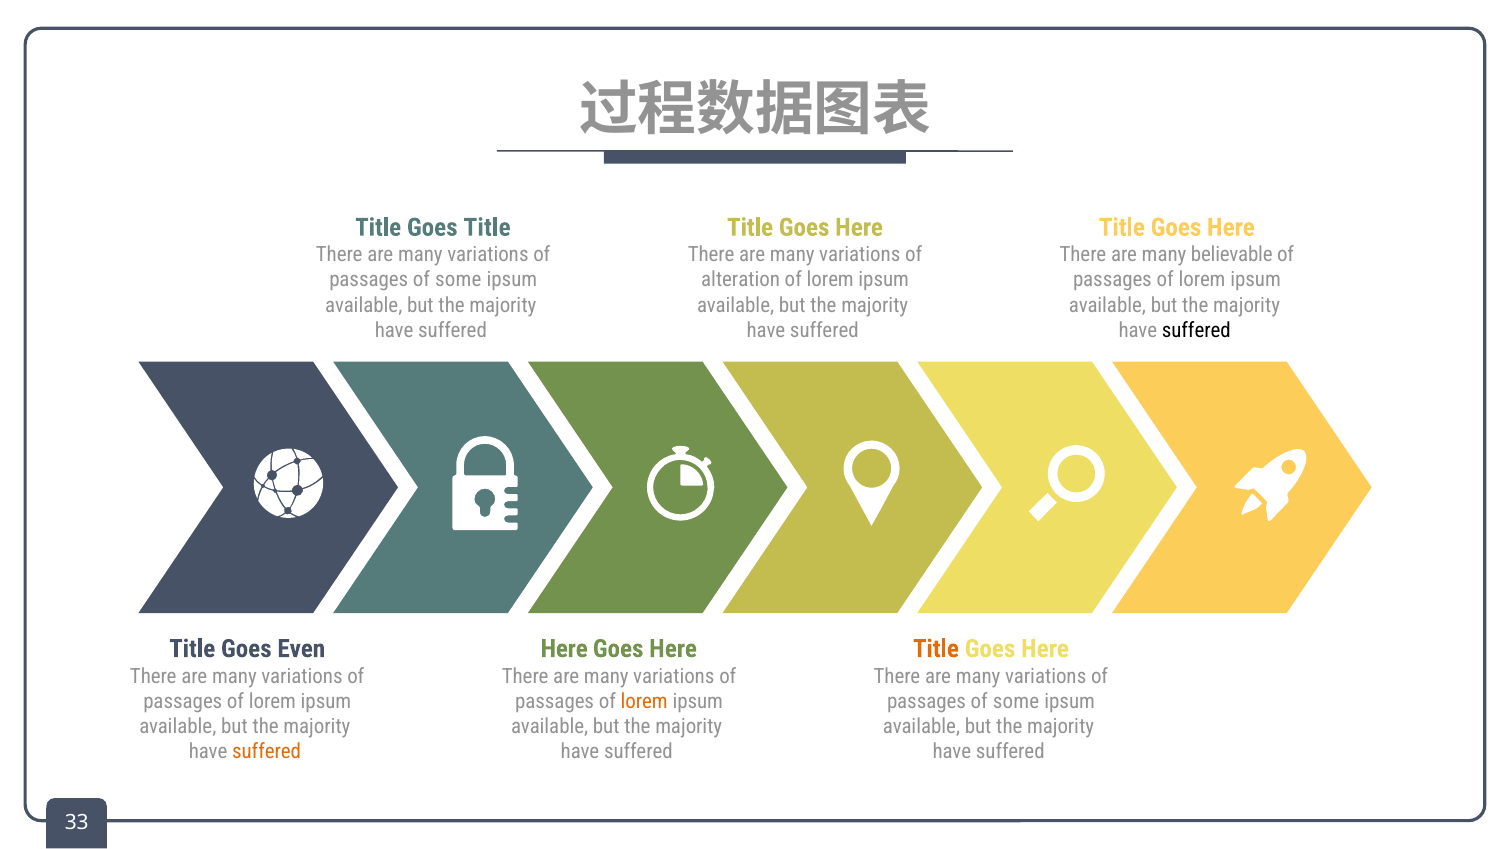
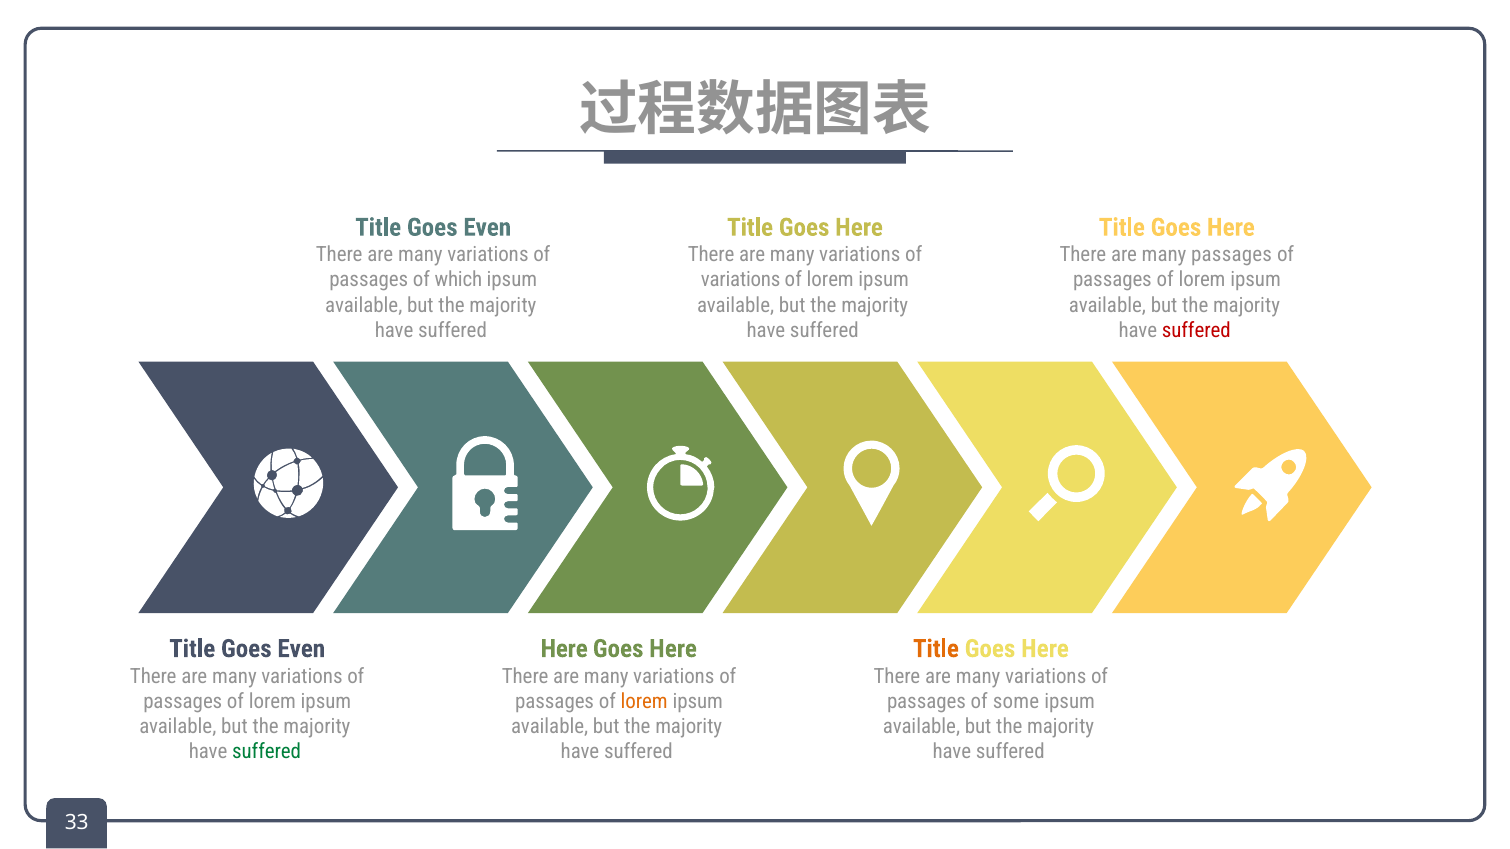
Title: Title -> Even (487, 228)
many believable: believable -> passages (1232, 255)
some: some -> which (458, 280)
alteration: alteration -> variations (741, 280)
suffered colour: black -> red (1196, 331)
suffered colour: orange -> green (267, 752)
